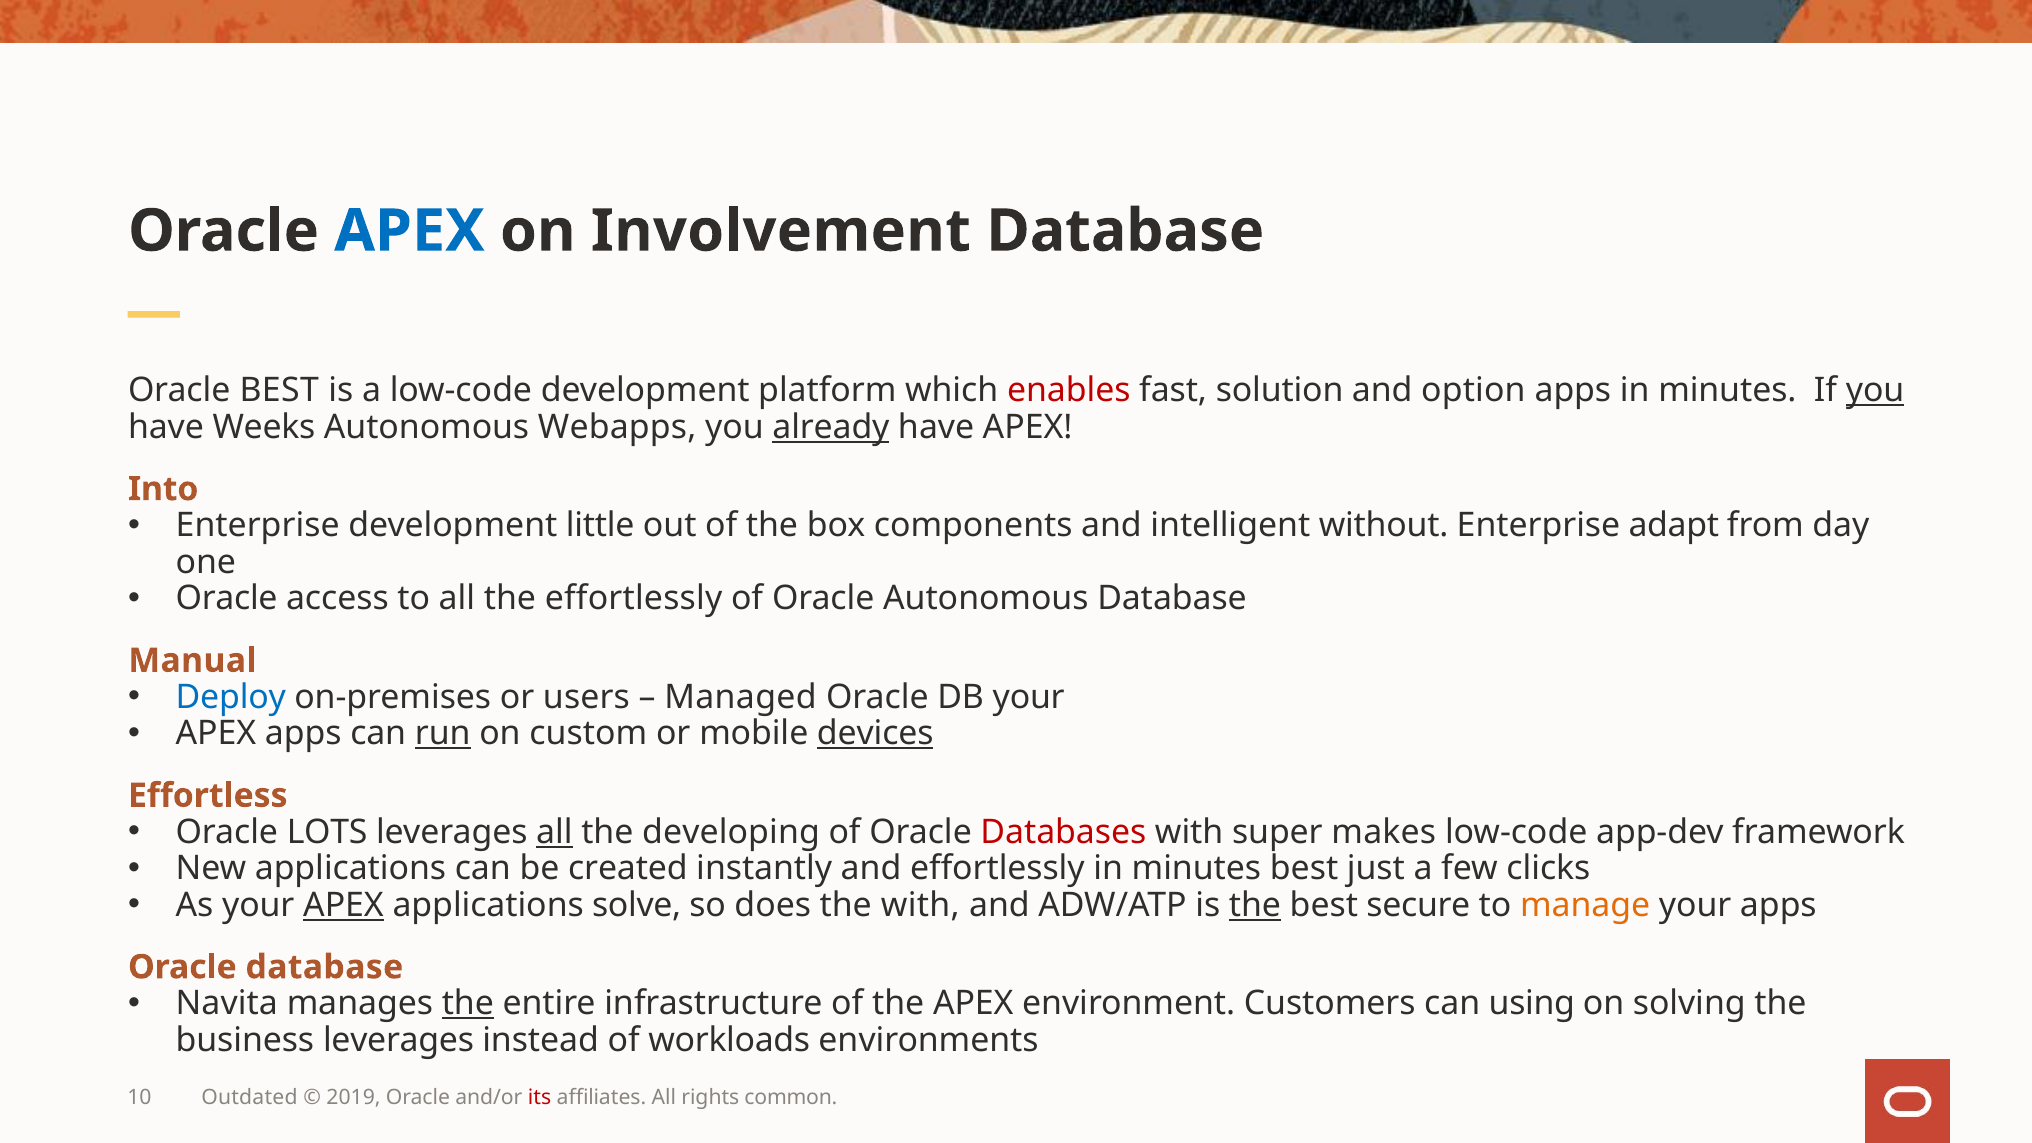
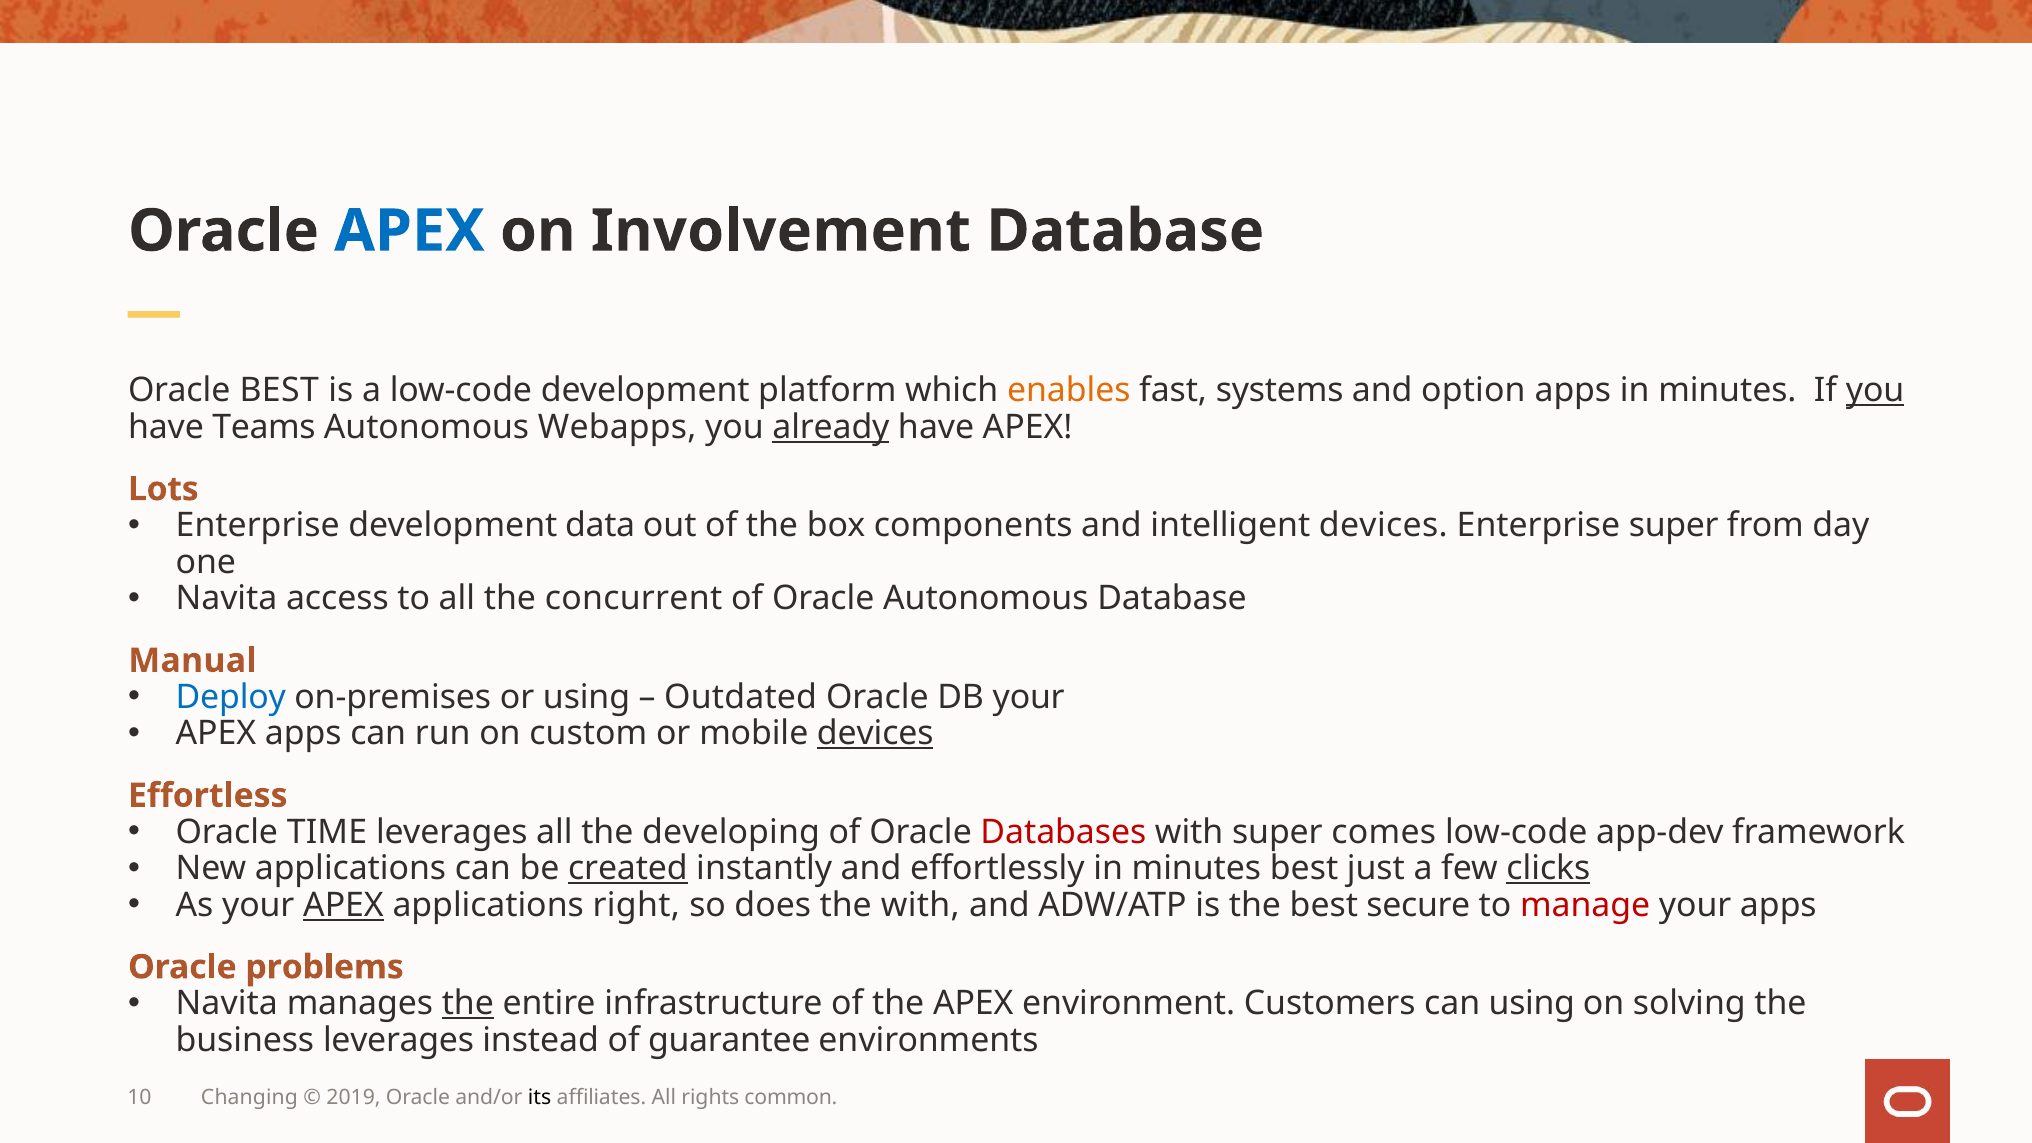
enables colour: red -> orange (1069, 391)
solution: solution -> systems (1280, 391)
Weeks: Weeks -> Teams (264, 427)
Into: Into -> Lots (163, 489)
little: little -> data (600, 526)
intelligent without: without -> devices (1383, 526)
Enterprise adapt: adapt -> super (1674, 526)
Oracle: Oracle -> Navita (226, 599)
the effortlessly: effortlessly -> concurrent (634, 599)
or users: users -> using (587, 697)
Managed: Managed -> Outdated (741, 697)
run underline: present -> none (443, 734)
LOTS: LOTS -> TIME (327, 832)
all underline: present -> none (554, 832)
makes: makes -> comes (1384, 832)
created underline: none -> present (628, 869)
clicks underline: none -> present (1548, 869)
solve: solve -> right (636, 905)
the underline: present -> none (1255, 905)
manage colour: orange -> red (1585, 905)
Oracle database: database -> problems (325, 967)
workloads: workloads -> guarantee (729, 1040)
Outdated: Outdated -> Changing (249, 1098)
its colour: red -> black (540, 1098)
